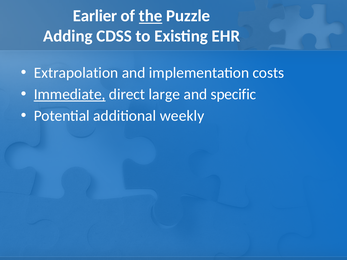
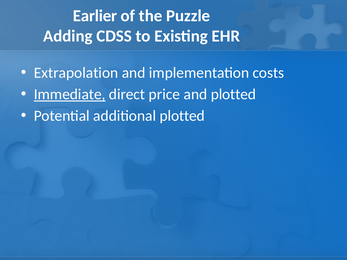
the underline: present -> none (151, 16)
large: large -> price (164, 94)
and specific: specific -> plotted (233, 94)
additional weekly: weekly -> plotted (182, 116)
